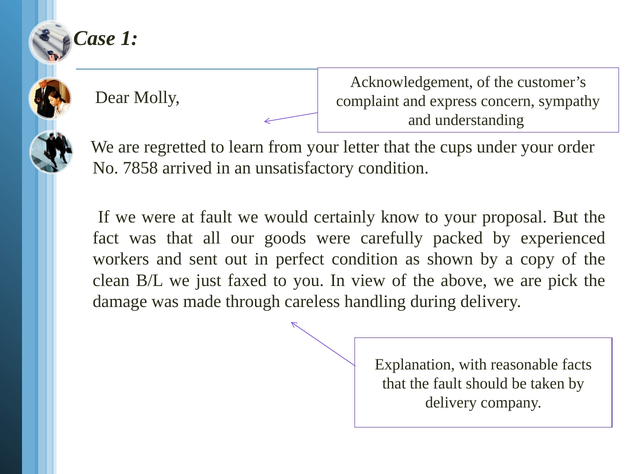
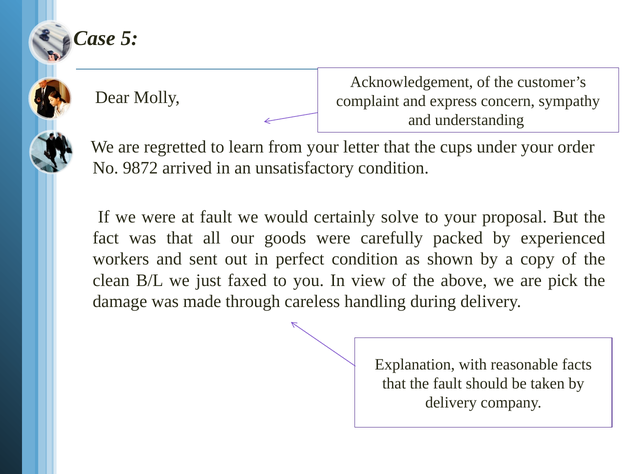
1: 1 -> 5 (129, 38)
7858: 7858 -> 9872 (140, 168)
know: know -> solve (400, 217)
